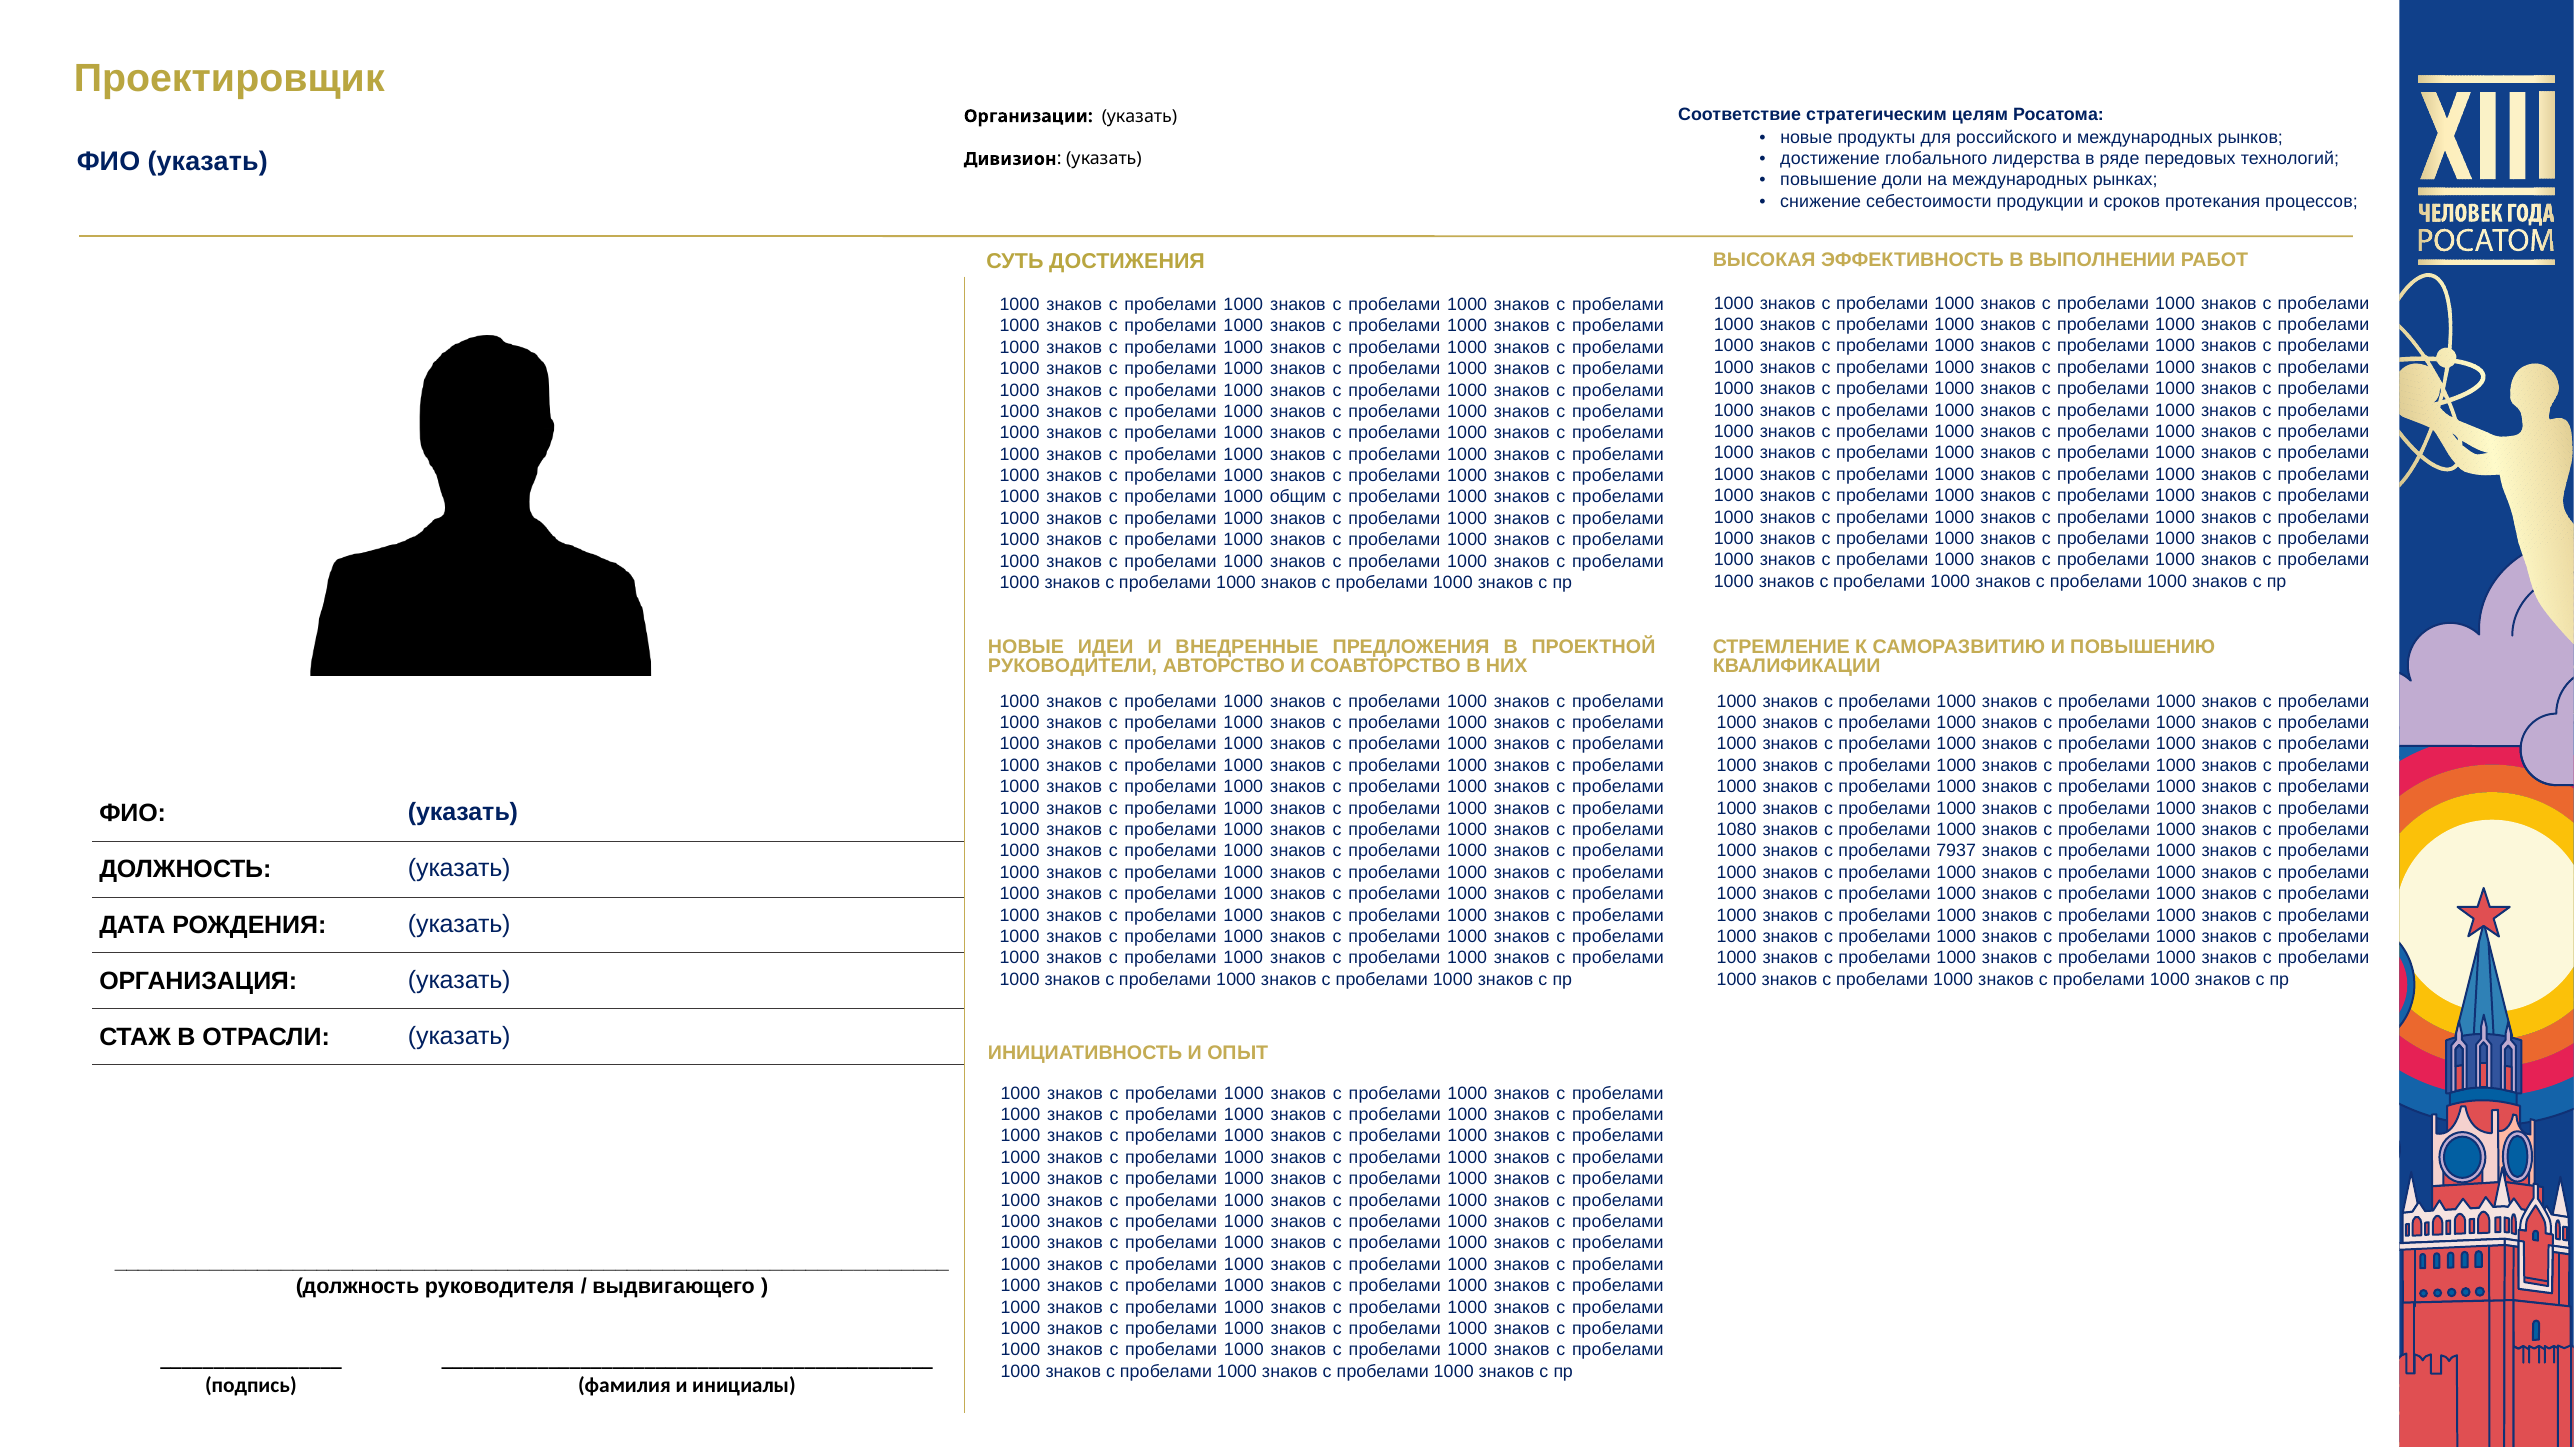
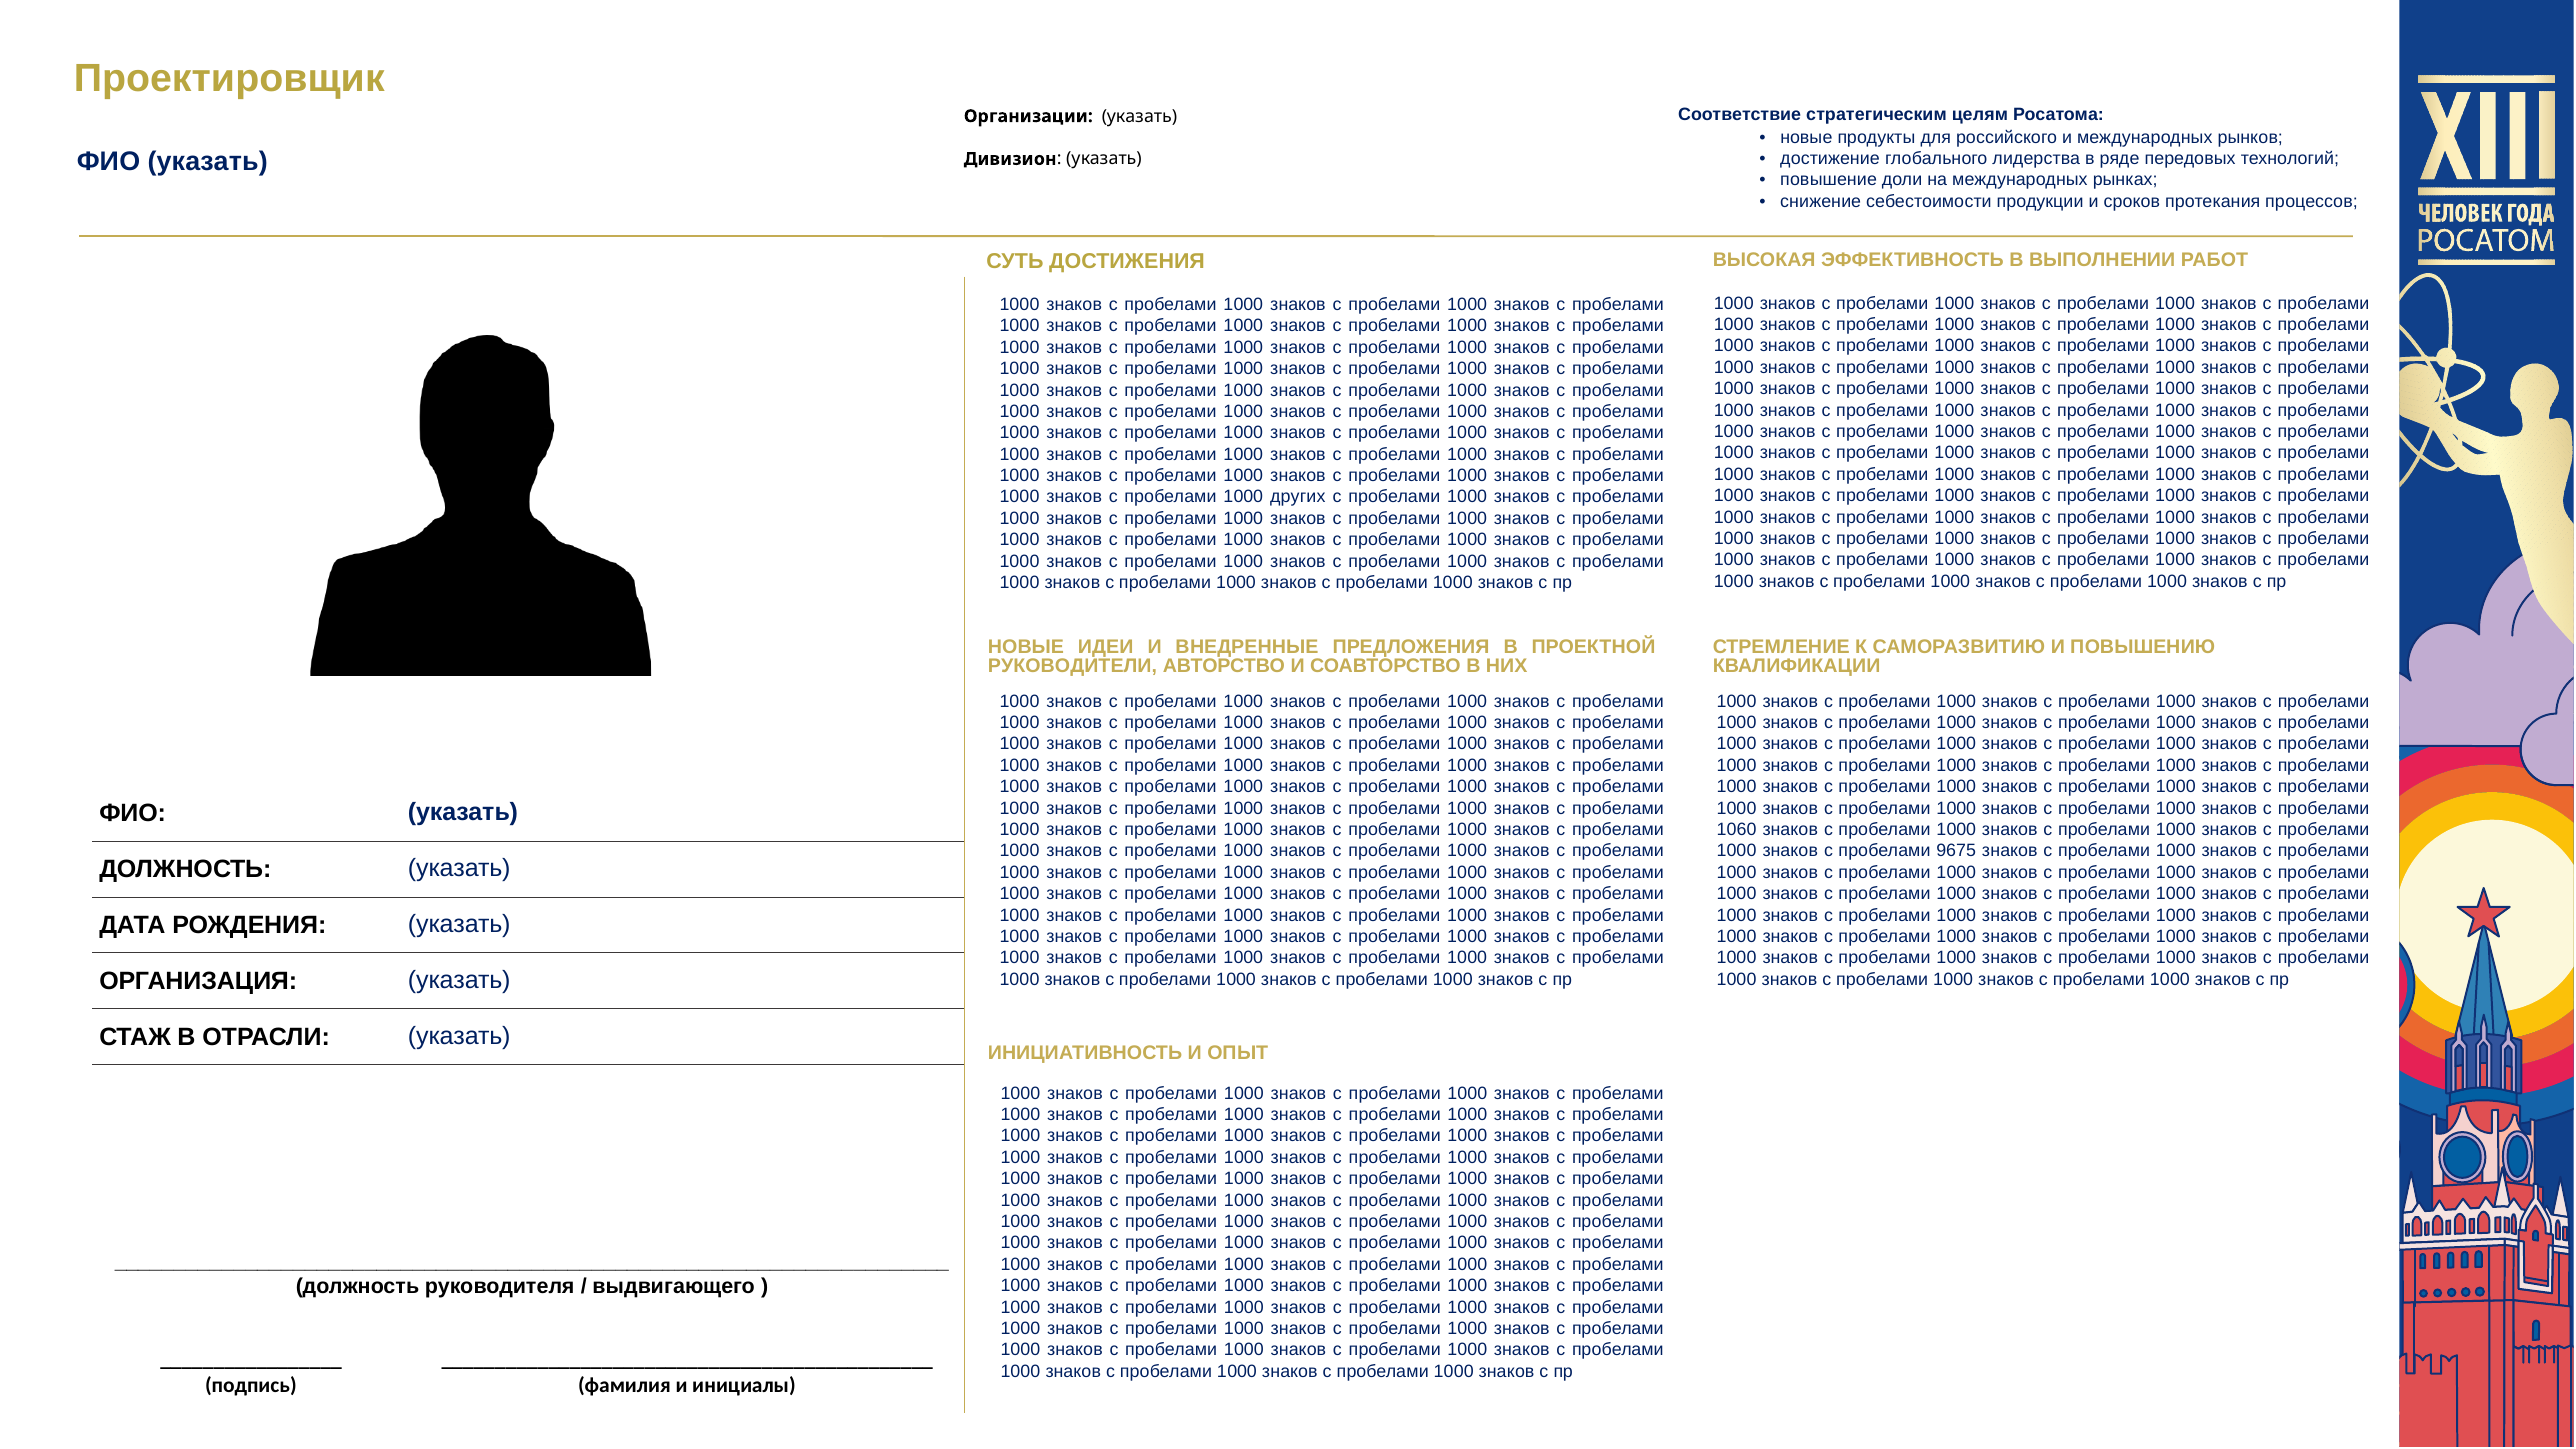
общим: общим -> других (1298, 497)
1080: 1080 -> 1060 (1737, 830)
7937: 7937 -> 9675 (1956, 851)
